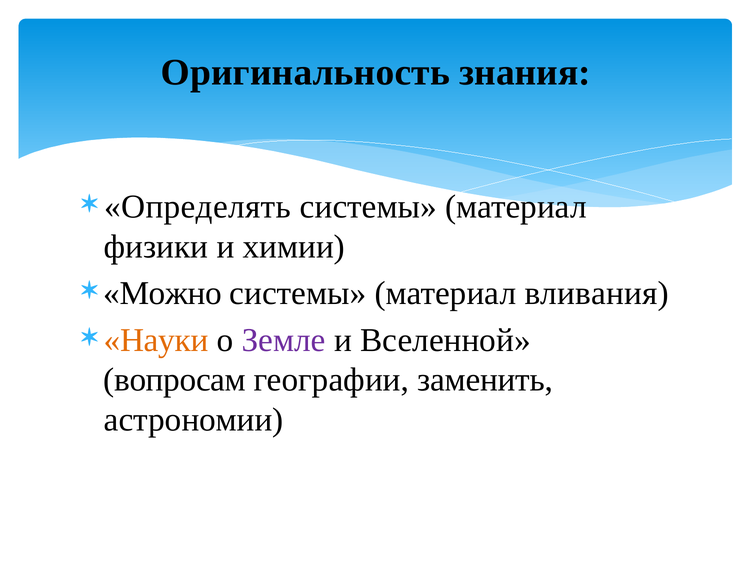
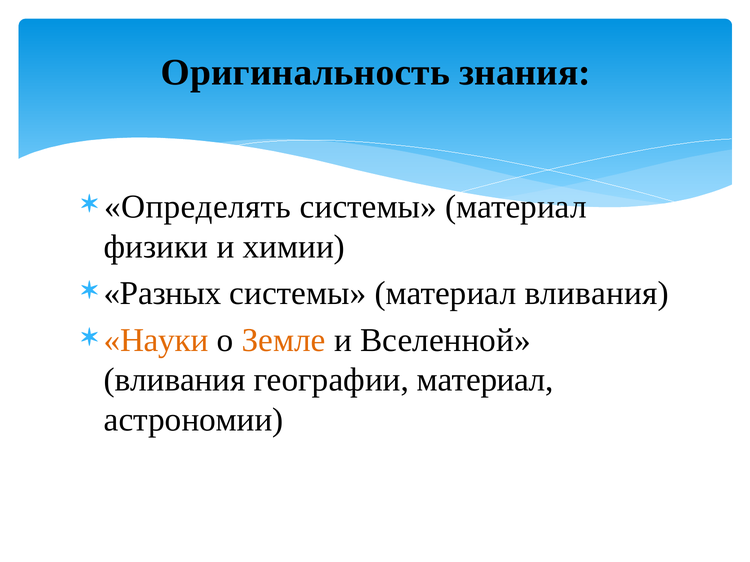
Можно: Можно -> Разных (163, 294)
Земле colour: purple -> orange (284, 340)
вопросам: вопросам -> вливания (175, 380)
географии заменить: заменить -> материал (485, 380)
